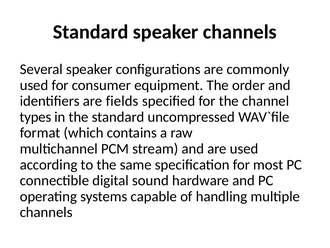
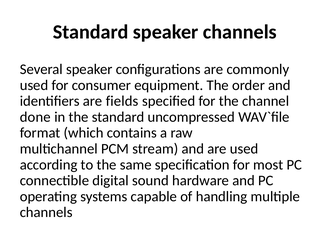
types: types -> done (35, 117)
